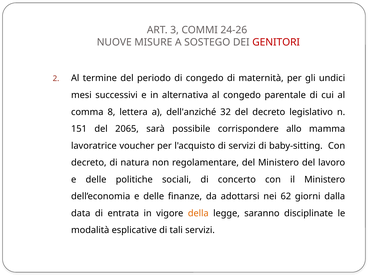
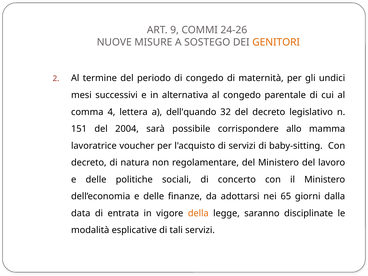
3: 3 -> 9 (175, 30)
GENITORI colour: red -> orange (276, 42)
8: 8 -> 4 (111, 112)
dell'anziché: dell'anziché -> dell'quando (191, 112)
2065: 2065 -> 2004 (127, 129)
62: 62 -> 65 (286, 196)
